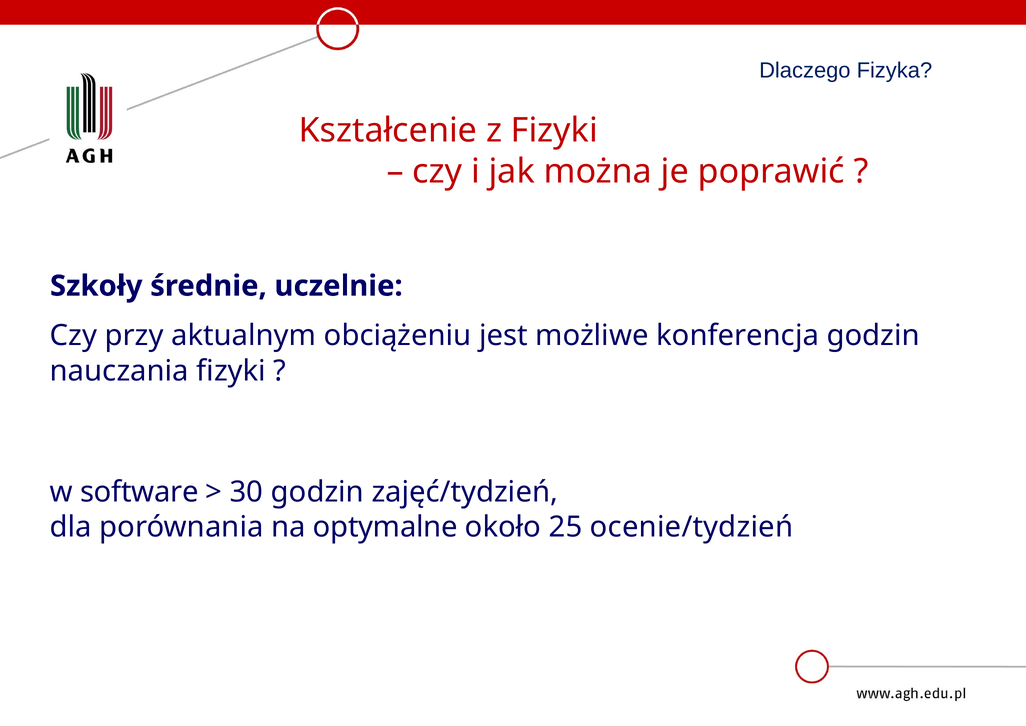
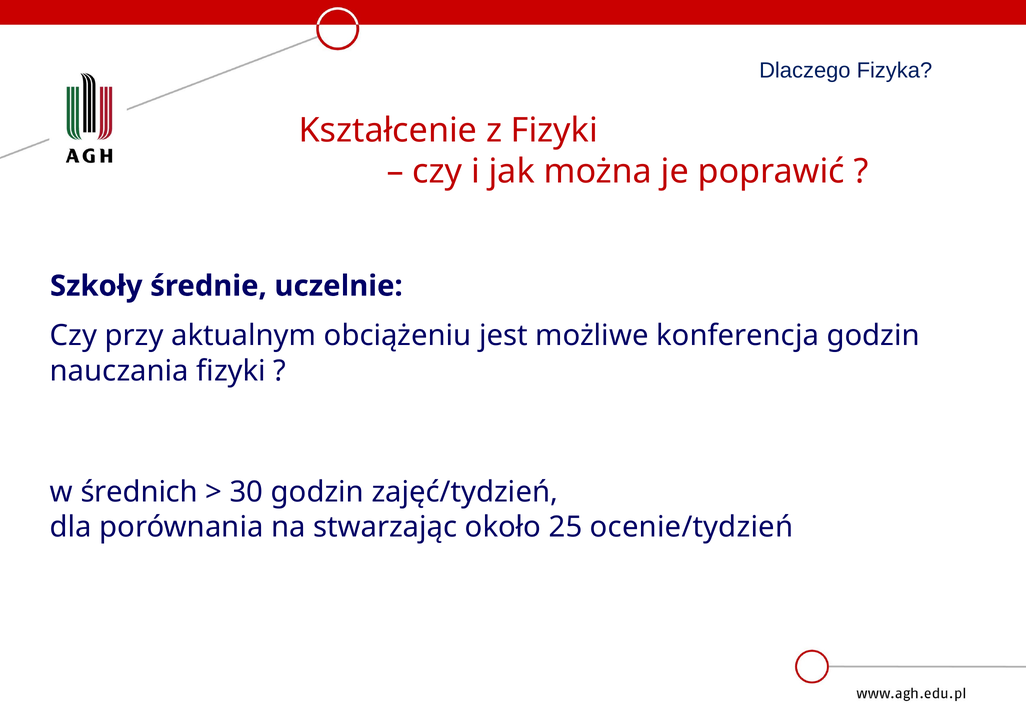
software: software -> średnich (139, 492)
optymalne: optymalne -> stwarzając (385, 527)
